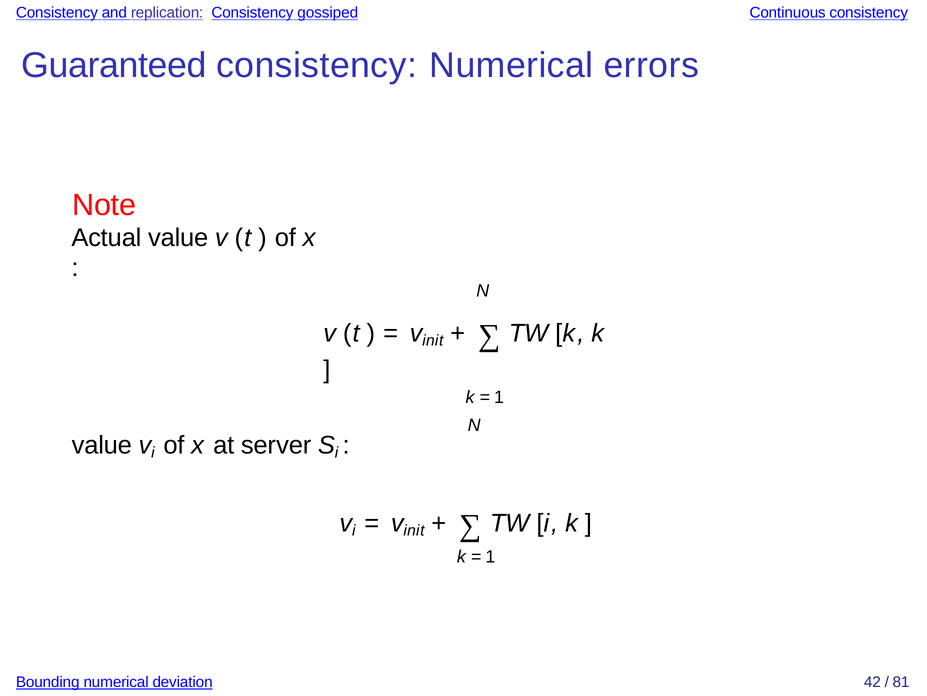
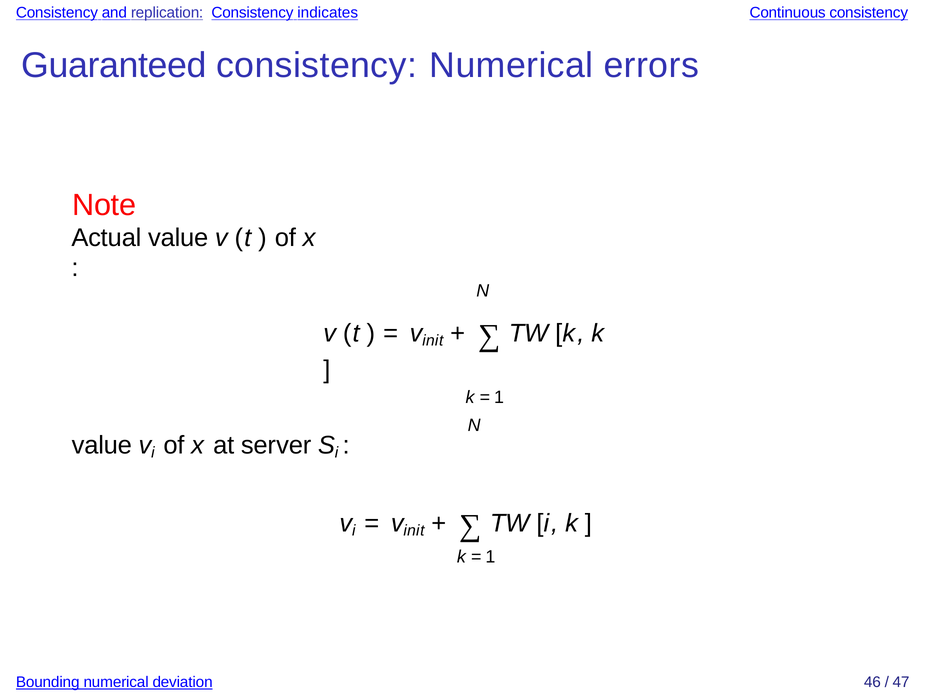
gossiped: gossiped -> indicates (328, 13)
42: 42 -> 46 (872, 682)
81: 81 -> 47 (901, 682)
